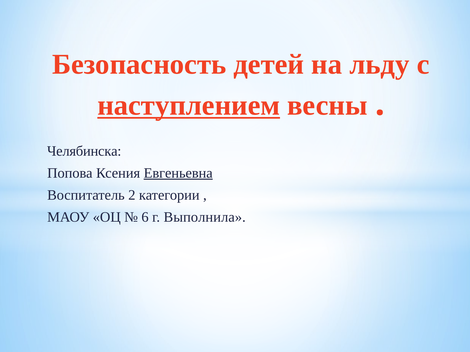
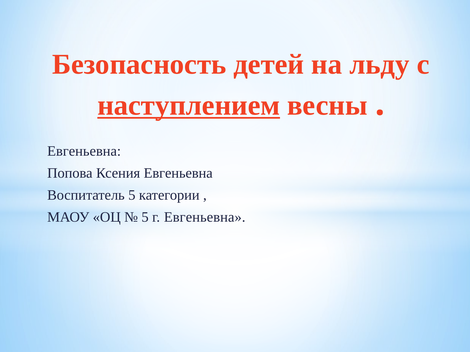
Челябинска: Челябинска -> Евгеньевна (84, 151)
Евгеньевна underline: present -> none (178, 173)
Воспитатель 2: 2 -> 5 (132, 195)
6: 6 -> 5 (145, 217)
г Выполнила: Выполнила -> Евгеньевна (205, 217)
